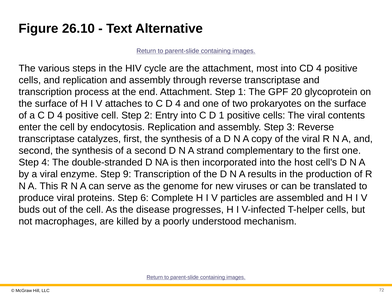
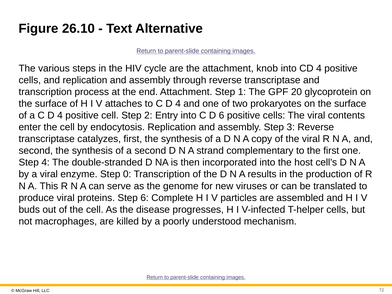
most: most -> knob (267, 68)
D 1: 1 -> 6 (221, 115)
9: 9 -> 0 (127, 174)
